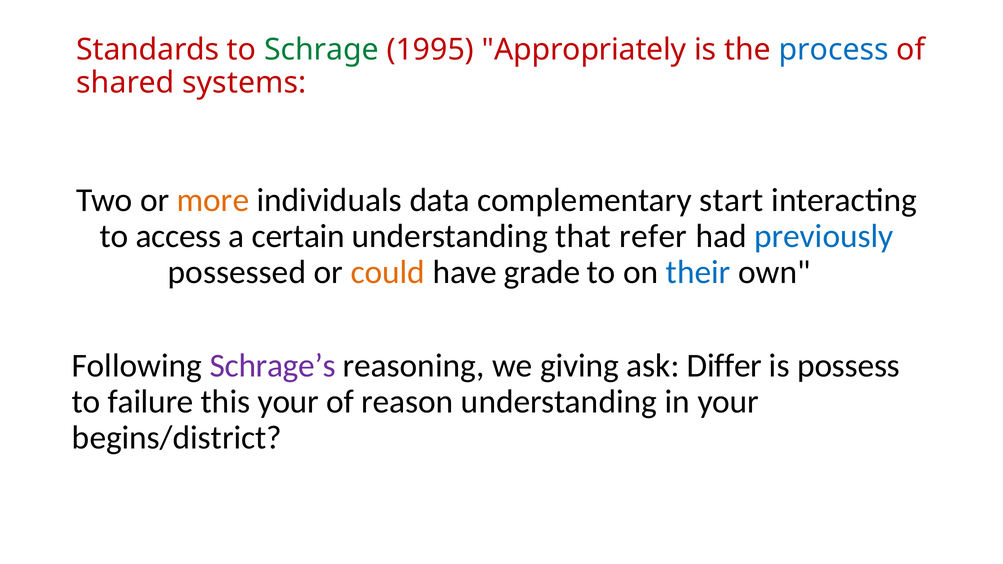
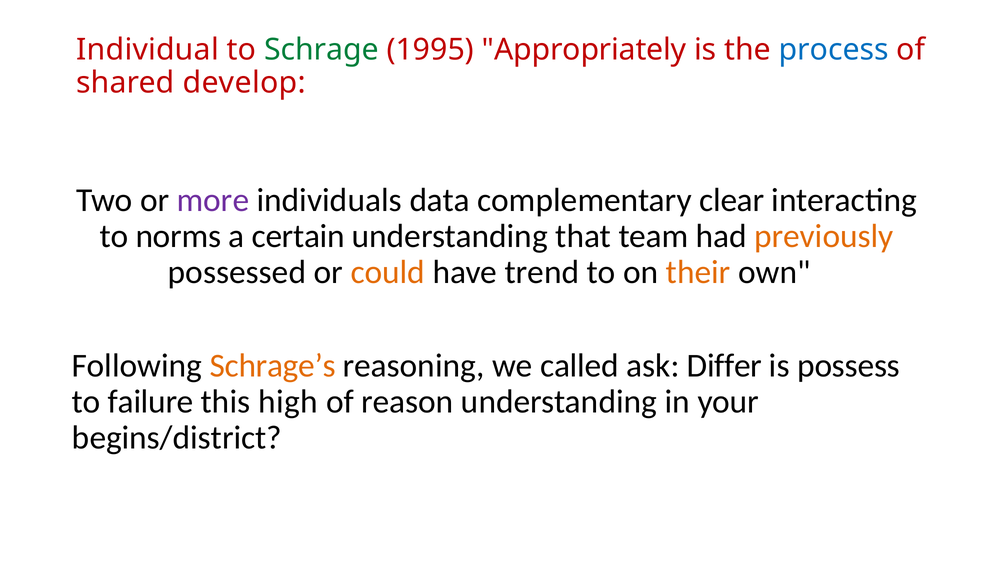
Standards: Standards -> Individual (148, 50)
systems: systems -> develop (244, 83)
more colour: orange -> purple (213, 200)
start: start -> clear (732, 200)
access: access -> norms (178, 236)
refer: refer -> team (653, 236)
previously colour: blue -> orange (824, 236)
grade: grade -> trend (542, 273)
their colour: blue -> orange (698, 273)
Schrage’s colour: purple -> orange (273, 366)
giving: giving -> called (580, 366)
this your: your -> high (288, 402)
